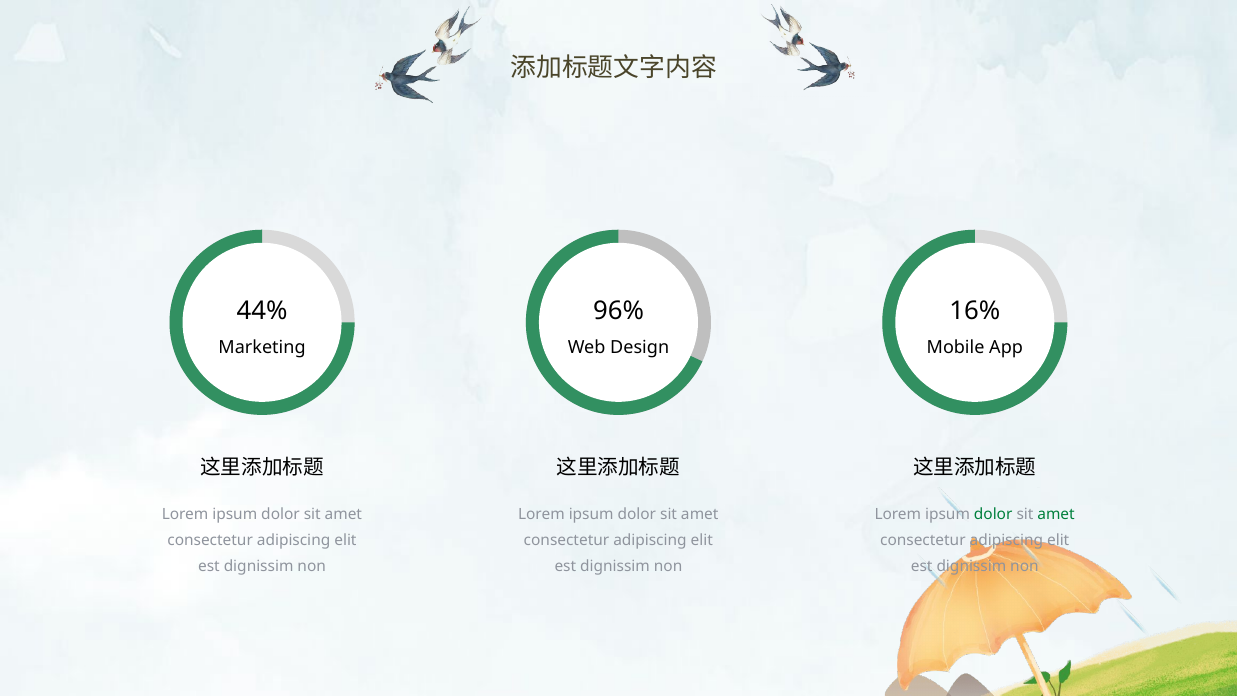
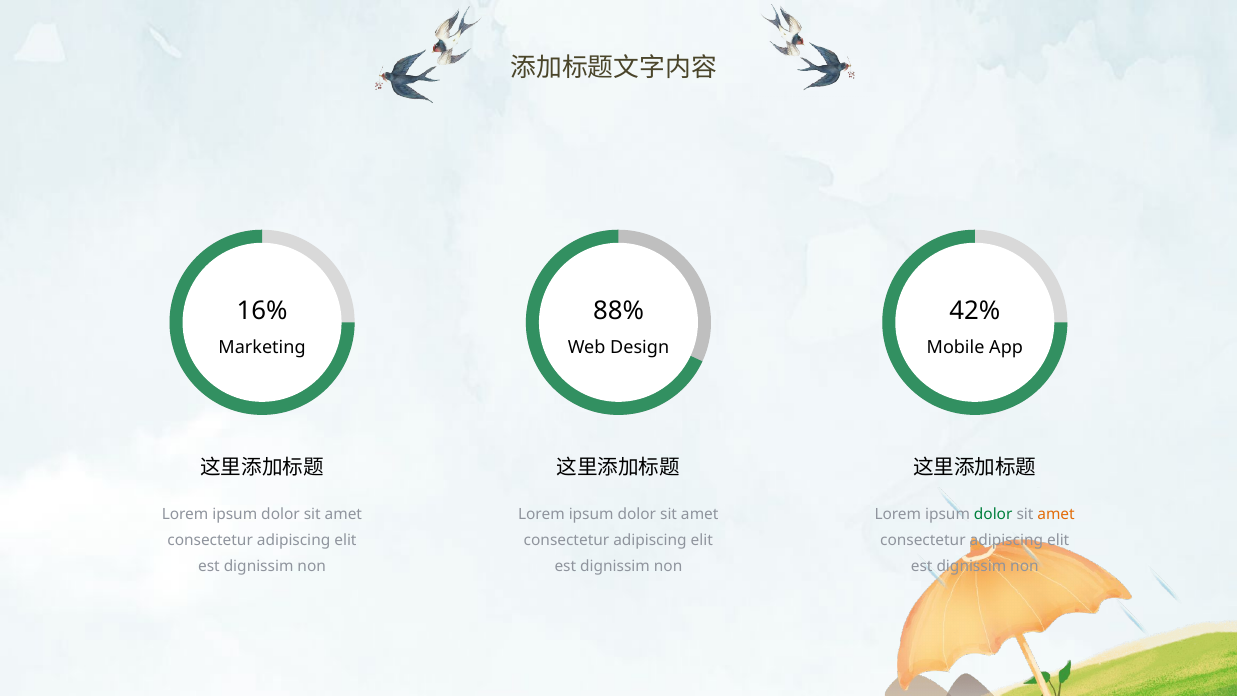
44%: 44% -> 16% (262, 311)
96%: 96% -> 88% (619, 311)
16%: 16% -> 42% (975, 311)
amet colour: green -> orange (1056, 514)
